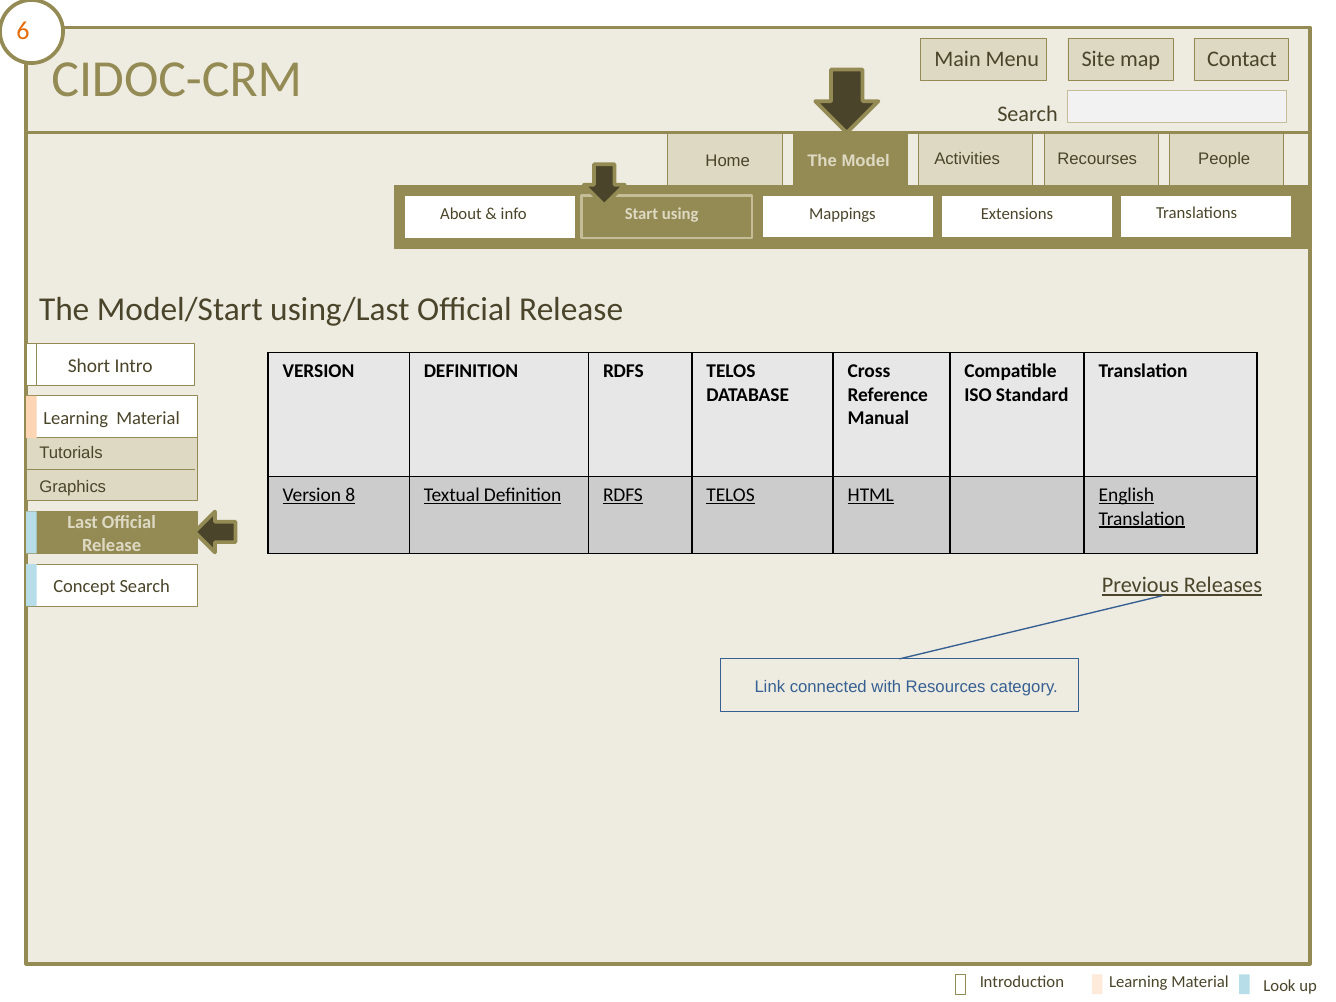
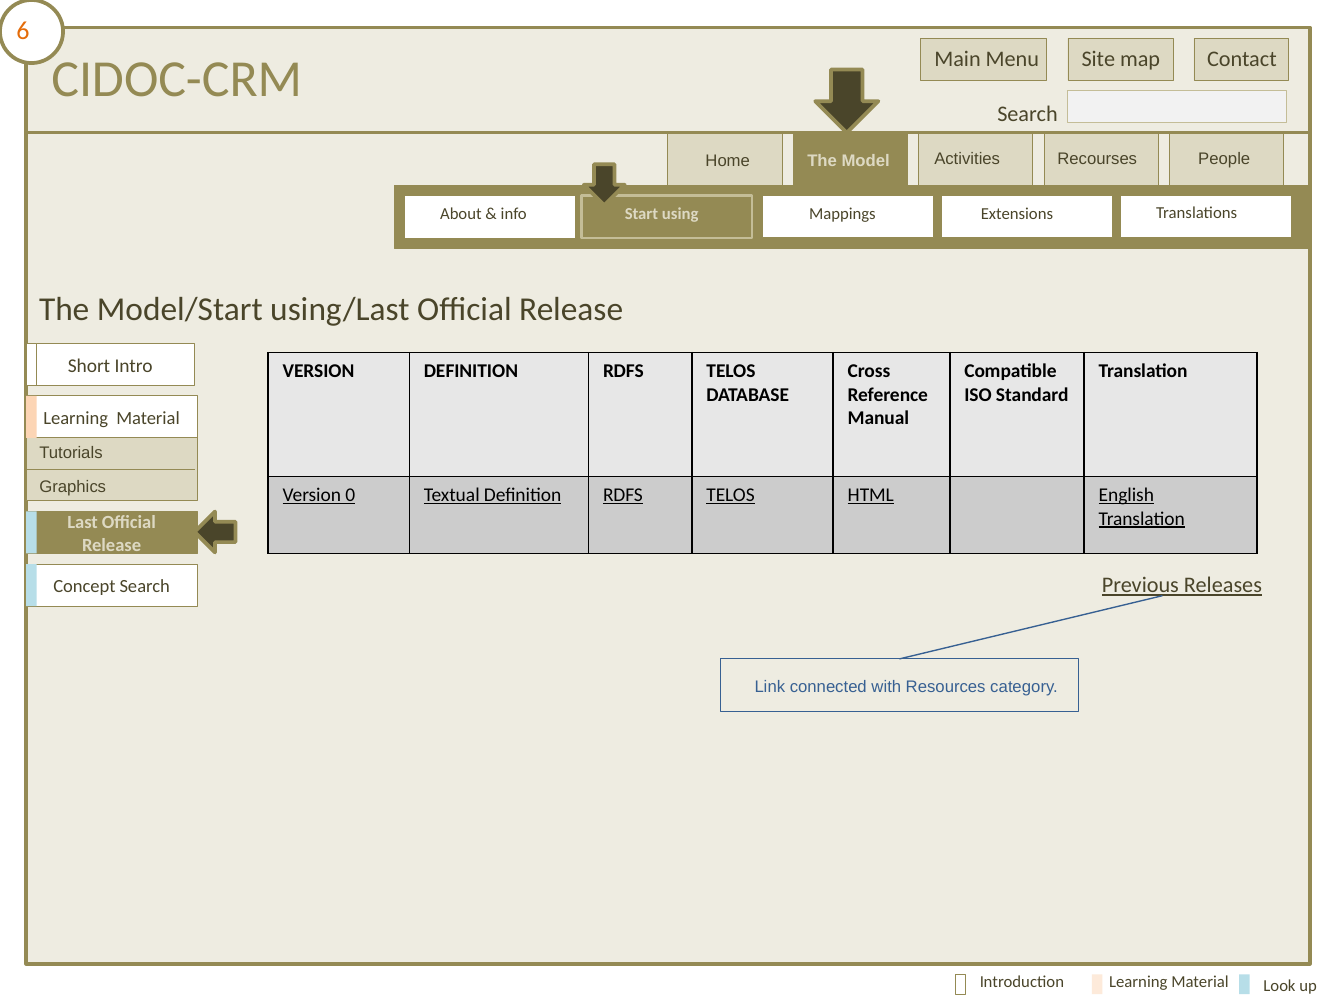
8: 8 -> 0 (350, 495)
